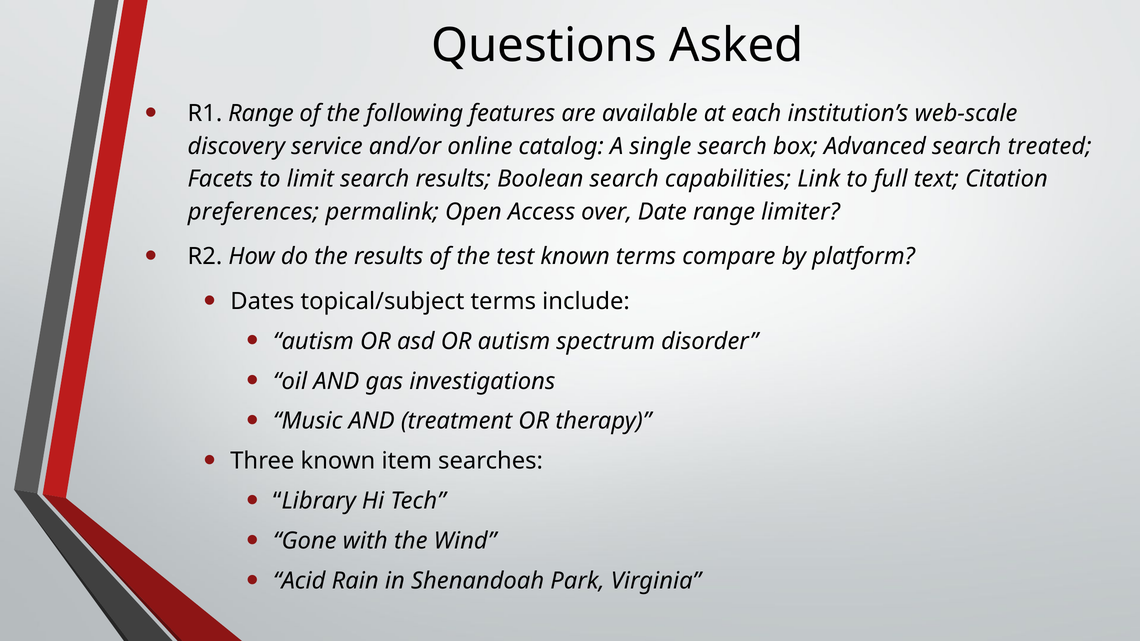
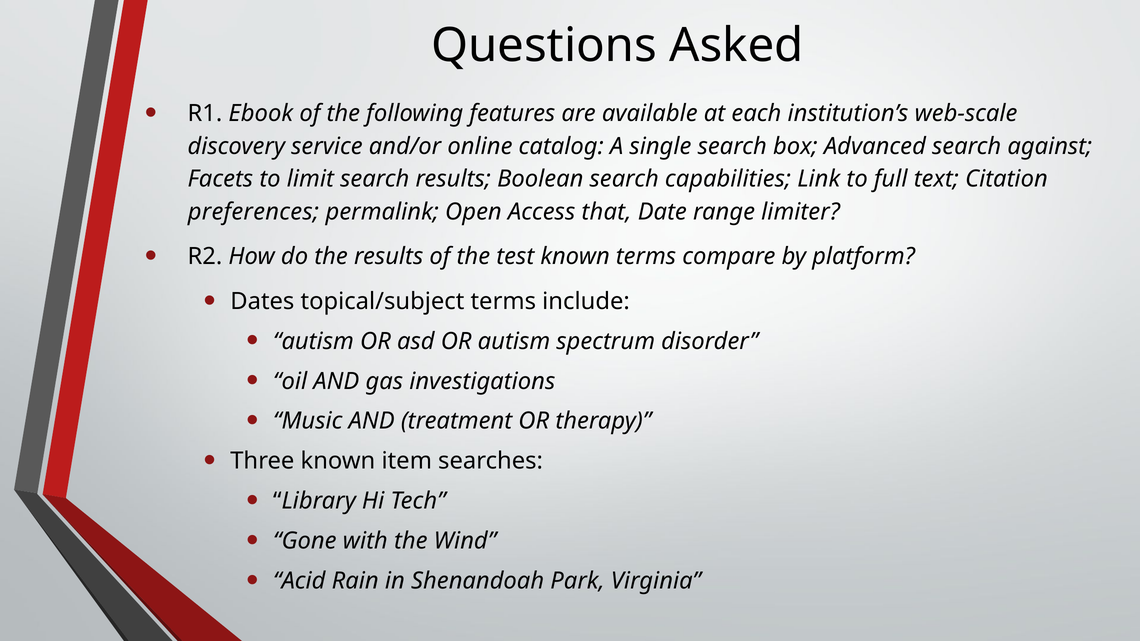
R1 Range: Range -> Ebook (261, 114)
treated: treated -> against (1050, 146)
over: over -> that (606, 212)
